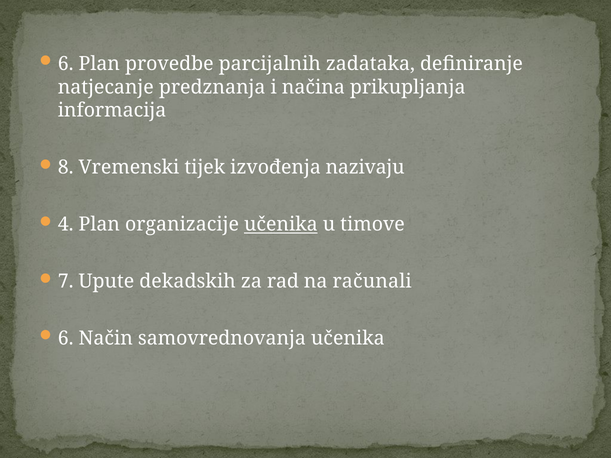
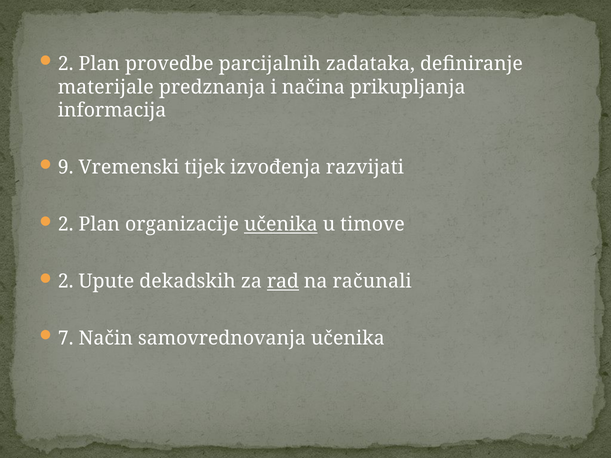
6: 6 -> 2 (66, 64)
natjecanje: natjecanje -> materijale (106, 87)
8: 8 -> 9 (66, 168)
nazivaju: nazivaju -> razvijati (365, 168)
4: 4 -> 2 (66, 225)
7: 7 -> 2 (66, 282)
rad underline: none -> present (283, 282)
6: 6 -> 7 (66, 339)
